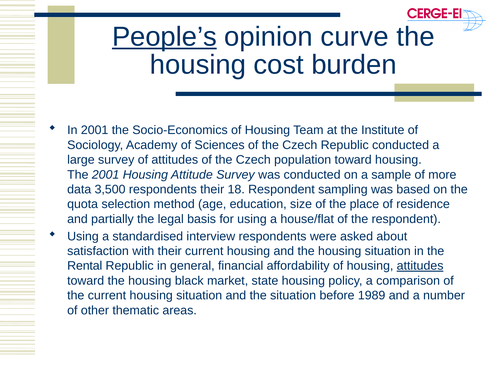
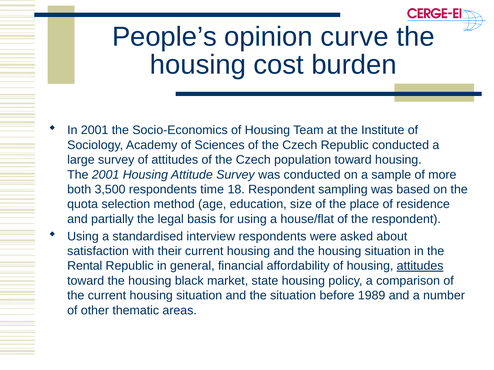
People’s underline: present -> none (164, 37)
data: data -> both (79, 190)
respondents their: their -> time (212, 190)
